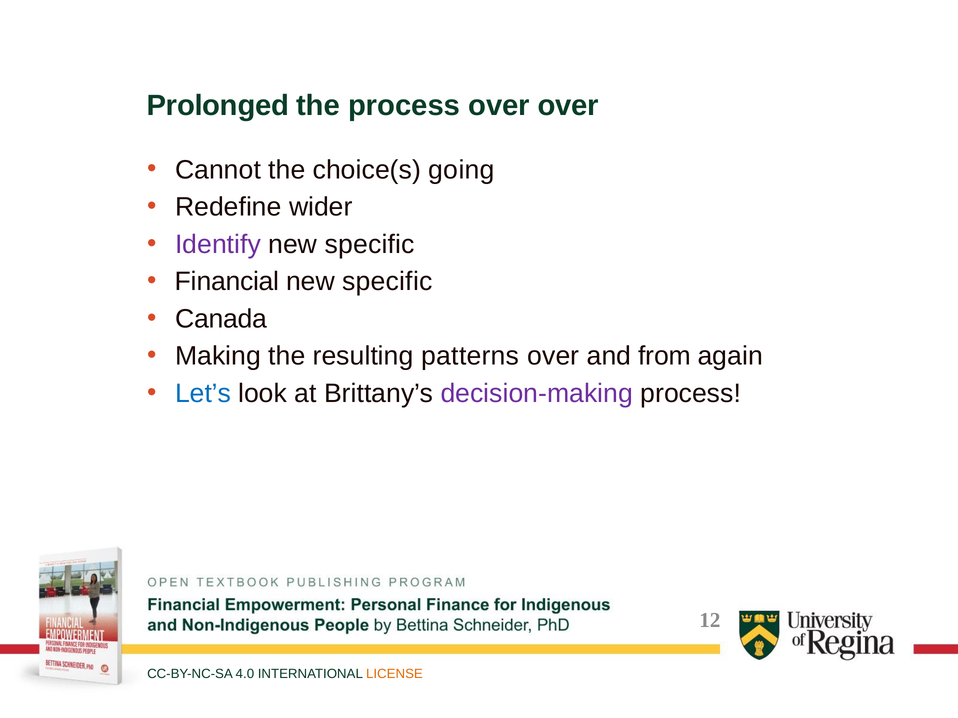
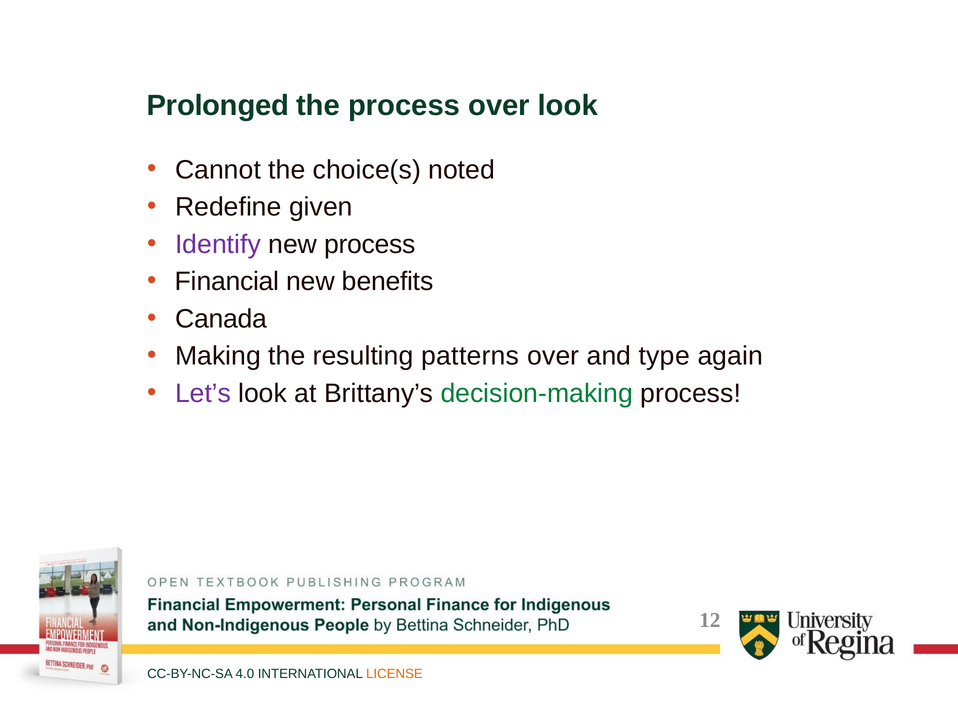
over over: over -> look (568, 106)
going: going -> noted (462, 170)
wider: wider -> given (321, 207)
specific: specific -> process (370, 244)
specific: specific -> benefits (388, 282)
from: from -> type (664, 356)
Let’s colour: blue -> purple (203, 394)
decision-making colour: purple -> green (537, 394)
